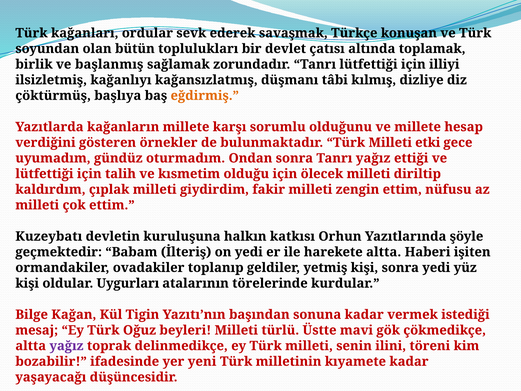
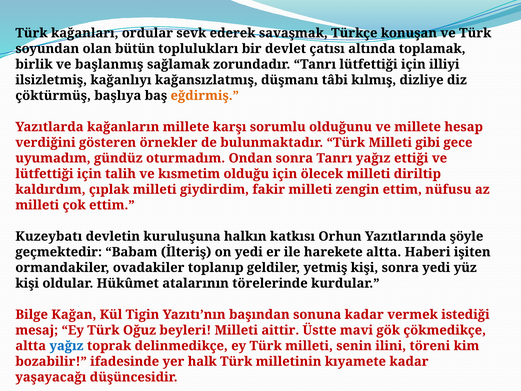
etki: etki -> gibi (428, 142)
Uygurları: Uygurları -> Hükûmet (128, 283)
türlü: türlü -> aittir (280, 330)
yağız colour: purple -> blue (66, 346)
yeni: yeni -> halk (202, 361)
